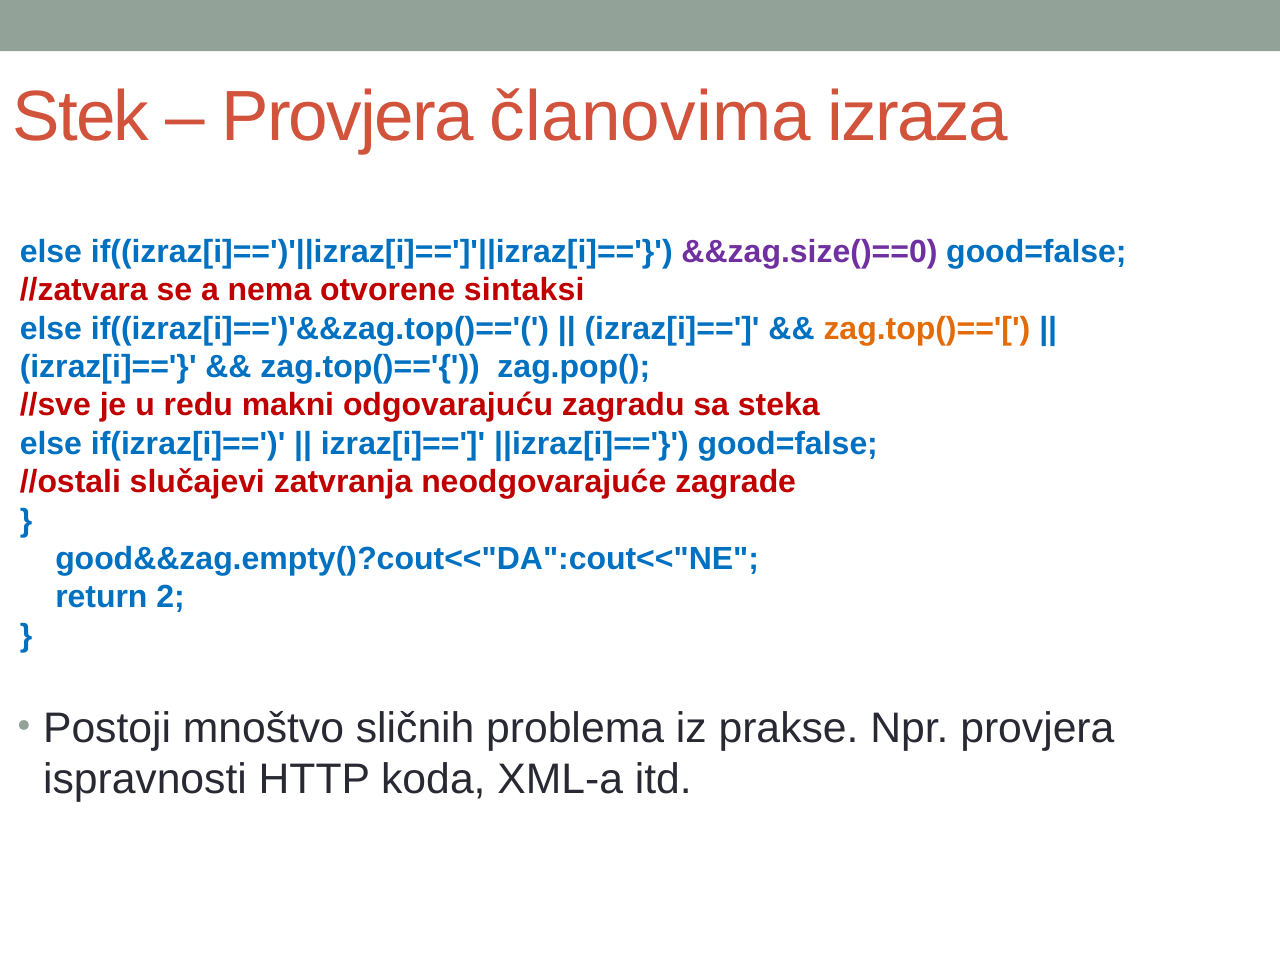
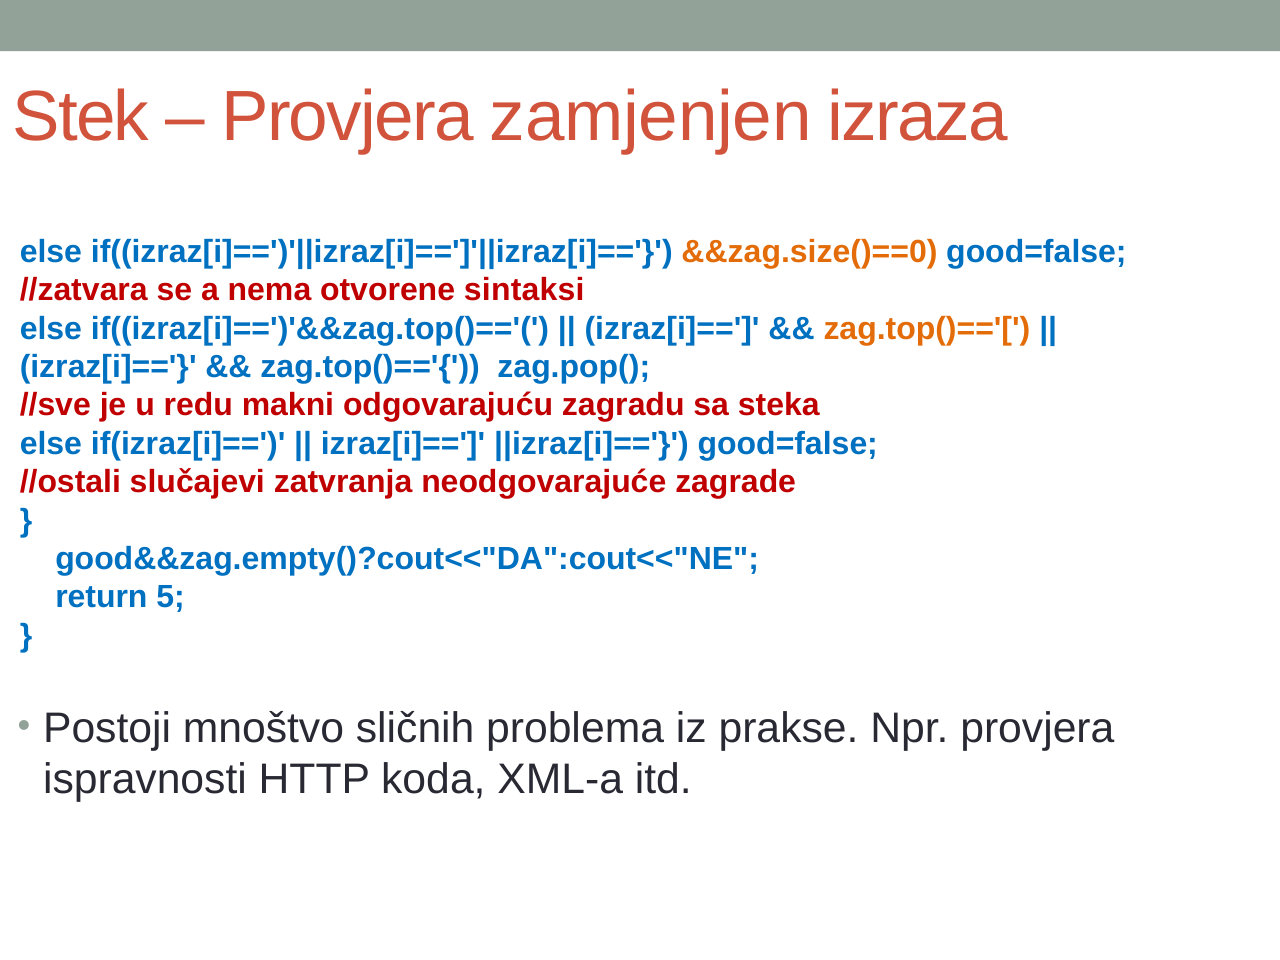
članovima: članovima -> zamjenjen (651, 117)
&&zag.size()==0 colour: purple -> orange (809, 252)
2: 2 -> 5 (171, 597)
